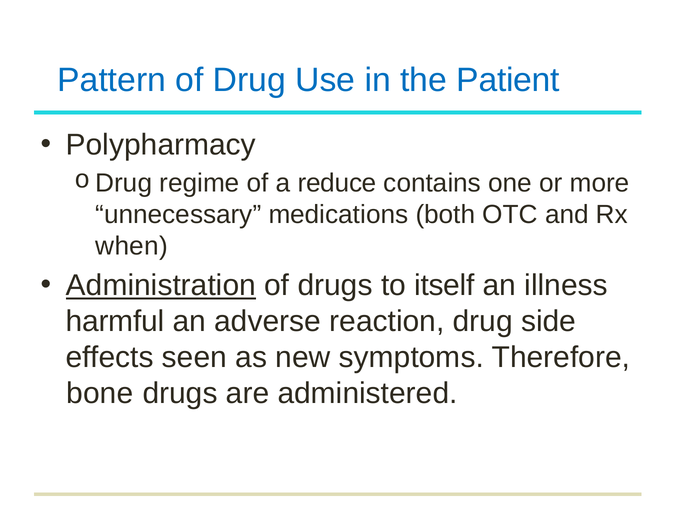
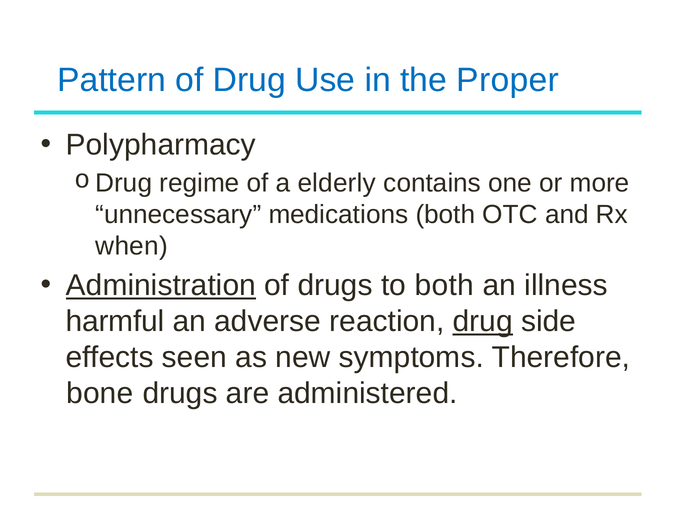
Patient: Patient -> Proper (508, 80)
reduce: reduce -> elderly (337, 183)
to itself: itself -> both (444, 286)
drug underline: none -> present (483, 322)
